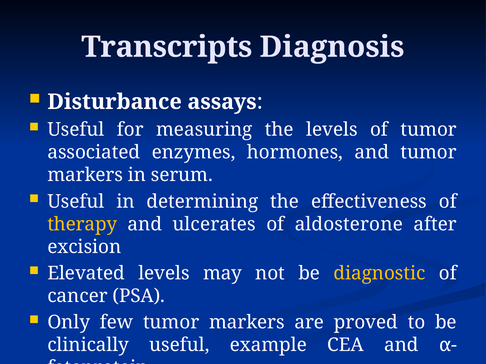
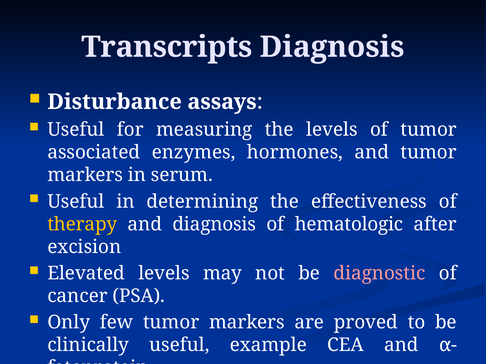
and ulcerates: ulcerates -> diagnosis (214, 224)
aldosterone: aldosterone -> hematologic (349, 224)
diagnostic colour: yellow -> pink (379, 274)
